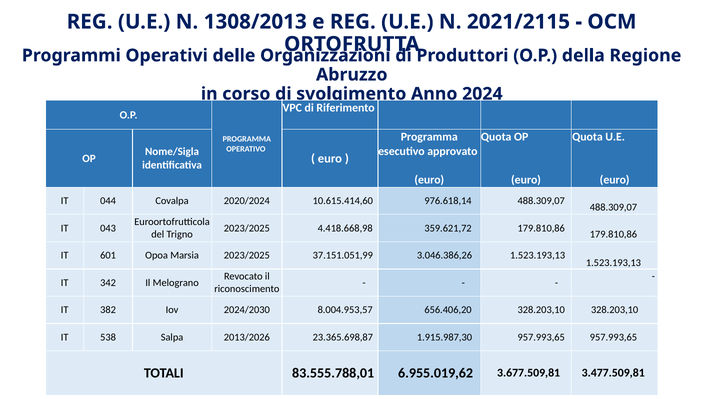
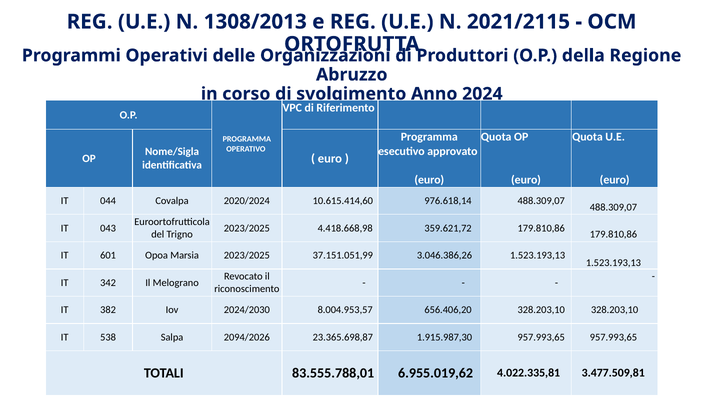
2013/2026: 2013/2026 -> 2094/2026 (247, 338)
3.677.509,81: 3.677.509,81 -> 4.022.335,81 (529, 373)
